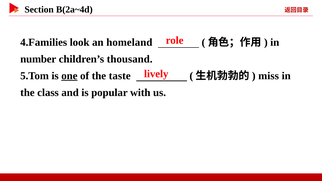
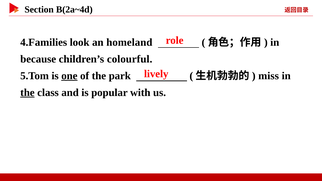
number: number -> because (38, 59)
thousand: thousand -> colourful (130, 59)
taste: taste -> park (120, 76)
the underline: none -> present (27, 93)
